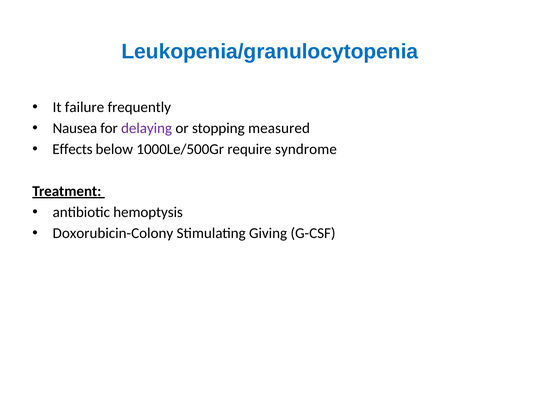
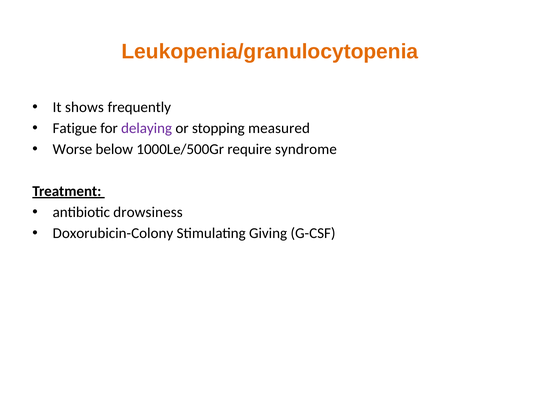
Leukopenia/granulocytopenia colour: blue -> orange (270, 51)
failure: failure -> shows (84, 107)
Nausea: Nausea -> Fatigue (75, 128)
Effects: Effects -> Worse (72, 149)
hemoptysis: hemoptysis -> drowsiness (148, 212)
